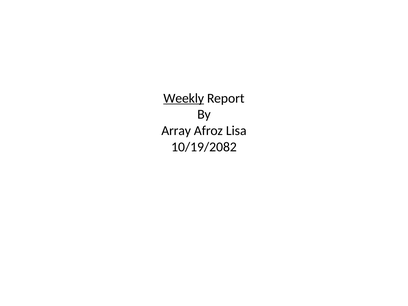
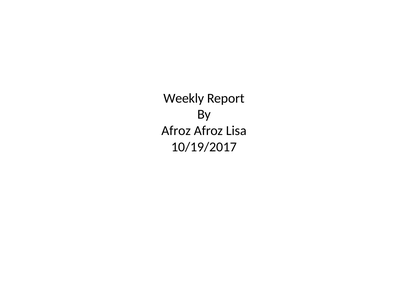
Weekly underline: present -> none (184, 98)
Array: Array -> Afroz (176, 131)
10/19/2082: 10/19/2082 -> 10/19/2017 (204, 147)
